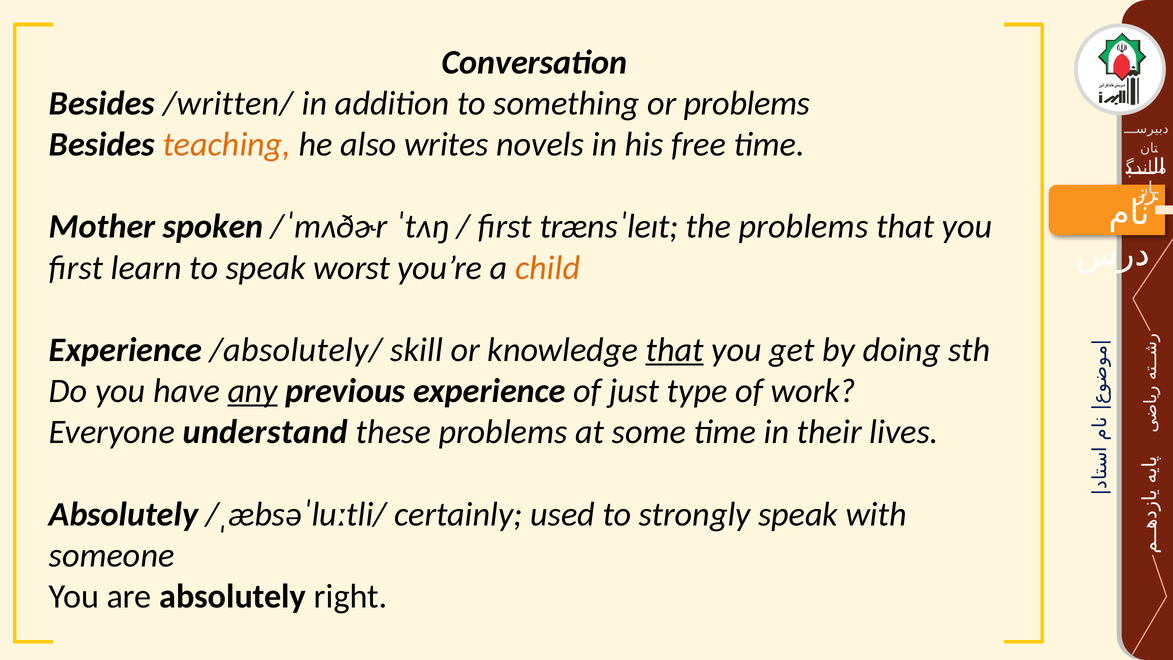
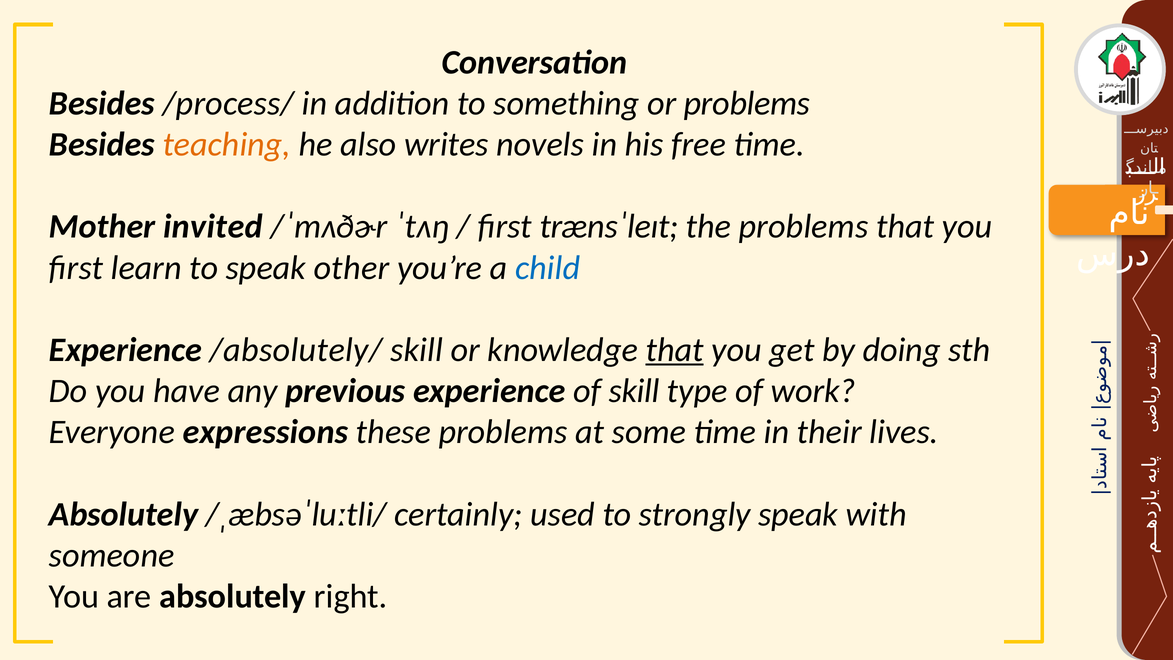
/written/: /written/ -> /process/ (228, 103)
spoken: spoken -> invited (213, 227)
worst: worst -> other (351, 268)
child colour: orange -> blue (548, 268)
any underline: present -> none (253, 391)
of just: just -> skill (634, 391)
understand: understand -> expressions (265, 432)
